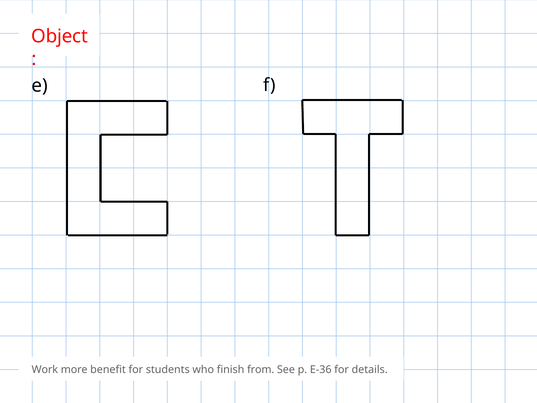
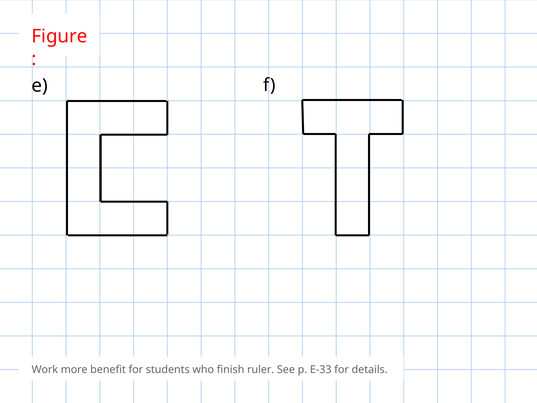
Object: Object -> Figure (60, 36)
from: from -> ruler (261, 369)
E-36: E-36 -> E-33 (321, 369)
